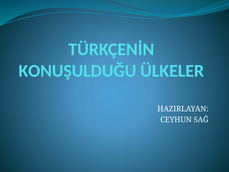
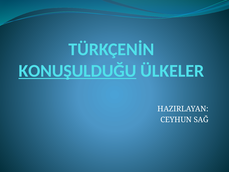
KONUŞULDUĞU underline: none -> present (77, 71)
